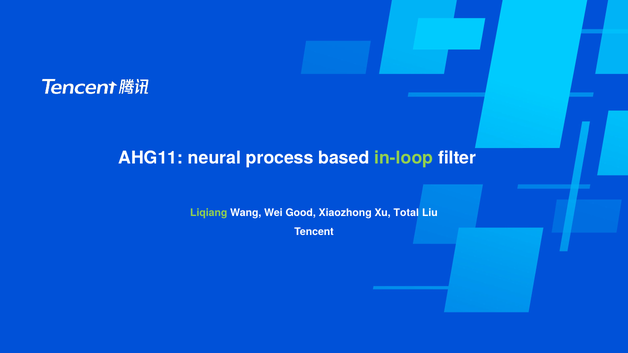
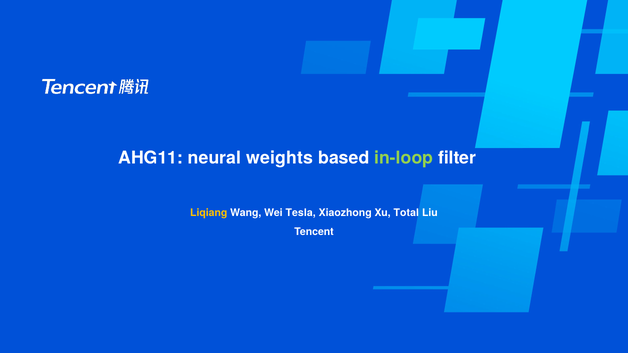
process: process -> weights (280, 158)
Liqiang colour: light green -> yellow (209, 213)
Good: Good -> Tesla (301, 213)
